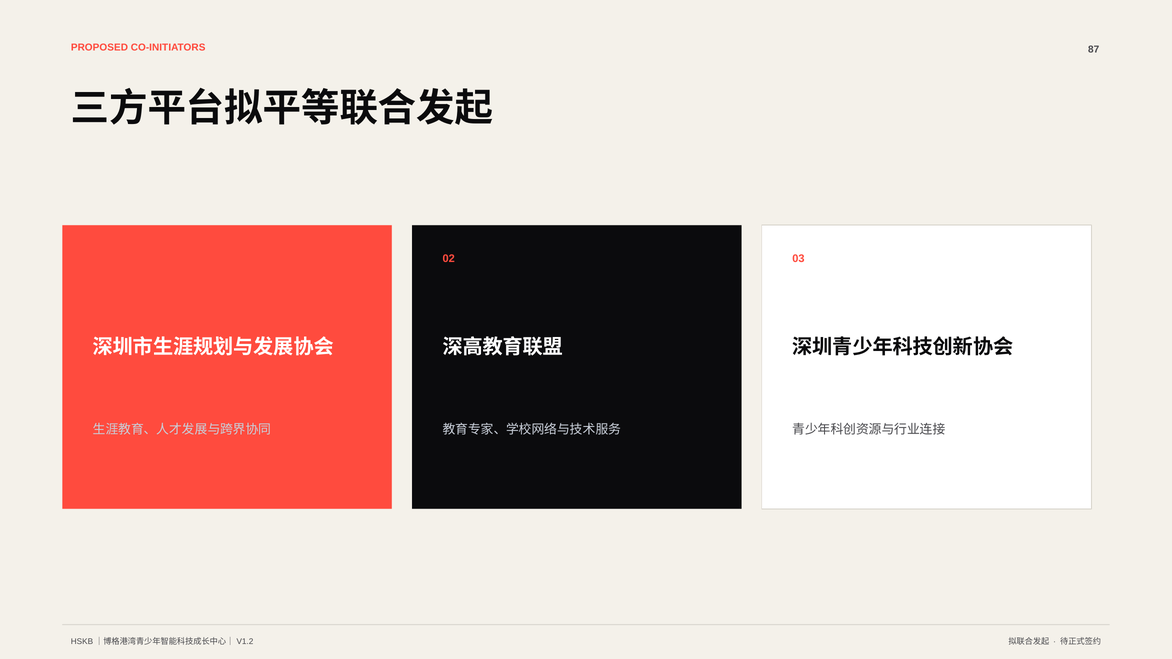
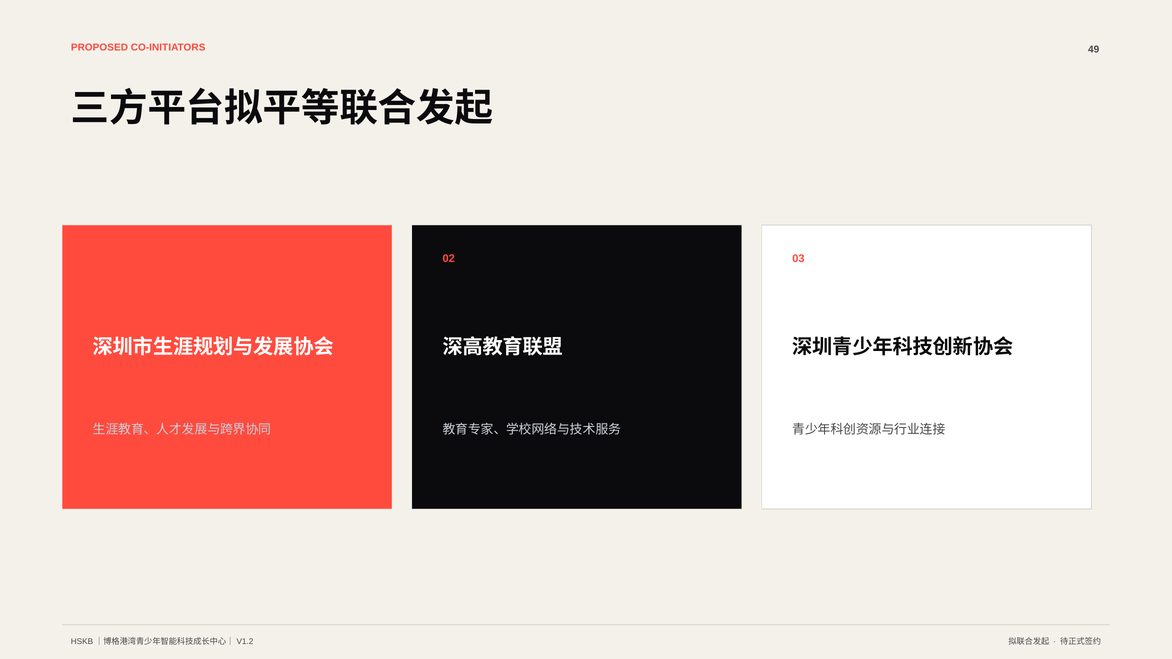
87: 87 -> 49 (1094, 50)
